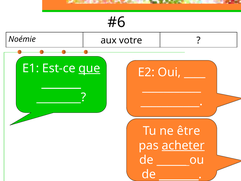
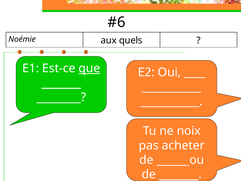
votre: votre -> quels (131, 40)
être: être -> noix (189, 131)
acheter underline: present -> none (183, 145)
